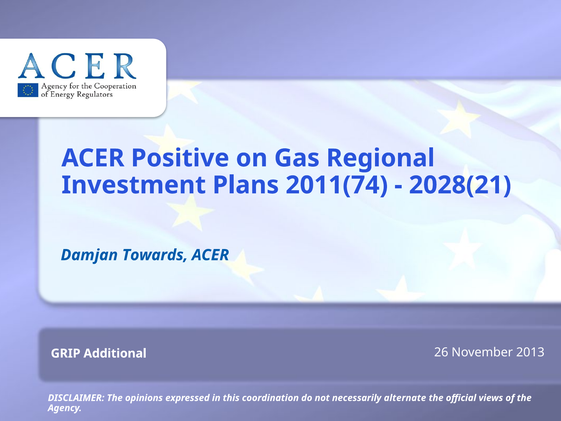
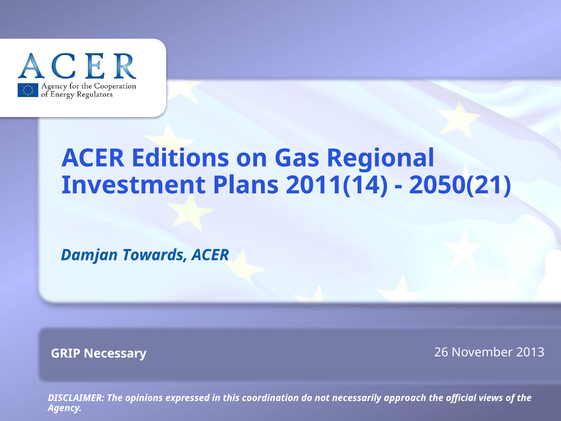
Positive: Positive -> Editions (180, 158)
2011(74: 2011(74 -> 2011(14 (337, 185)
2028(21: 2028(21 -> 2050(21 (460, 185)
Additional: Additional -> Necessary (115, 353)
alternate: alternate -> approach (405, 398)
